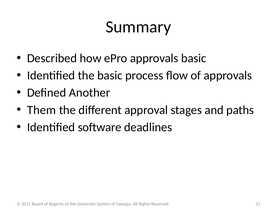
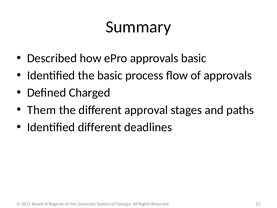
Another: Another -> Charged (90, 93)
Identified software: software -> different (100, 127)
